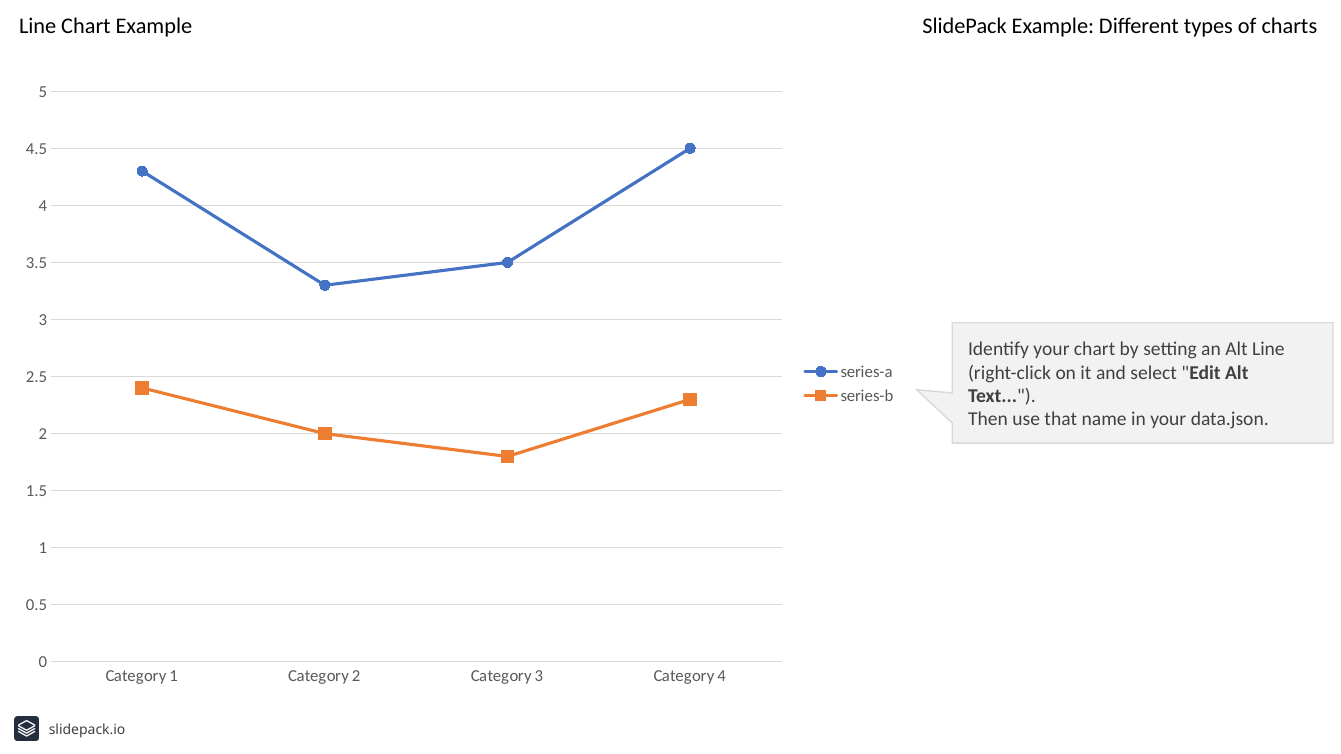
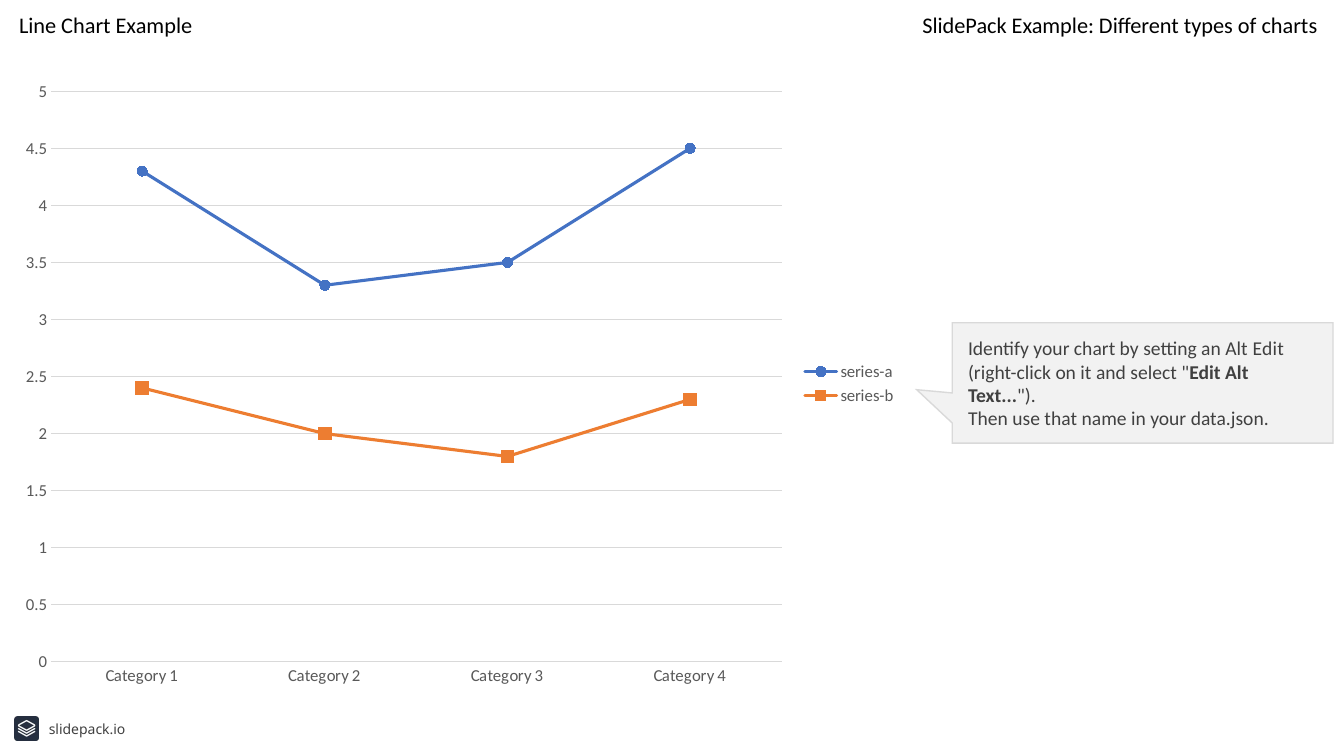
Alt Line: Line -> Edit (1268, 349)
